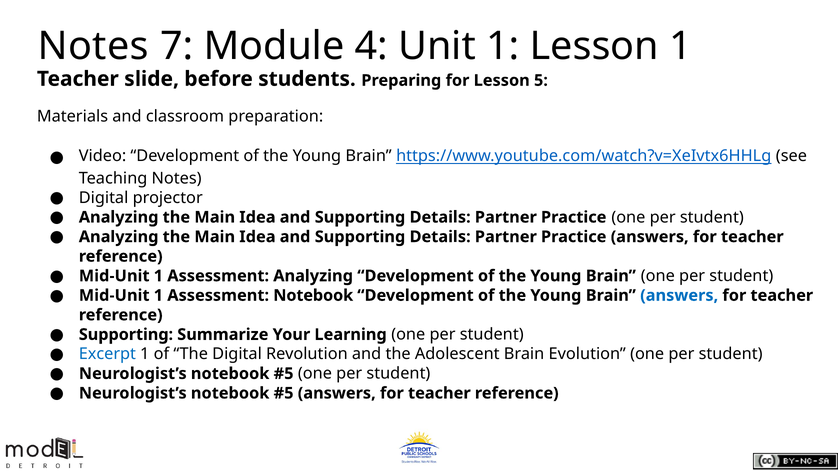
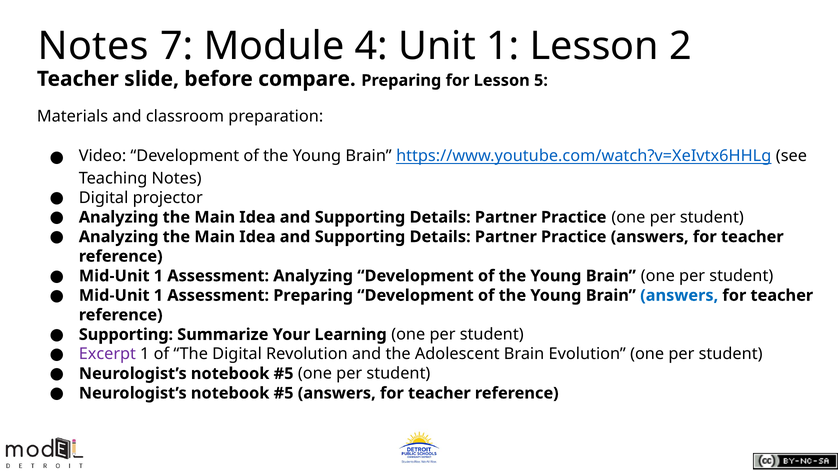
Lesson 1: 1 -> 2 (680, 46)
students: students -> compare (307, 79)
Assessment Notebook: Notebook -> Preparing (313, 296)
Excerpt colour: blue -> purple (107, 354)
